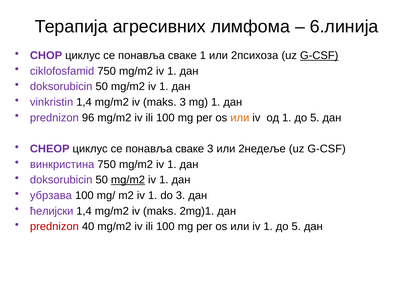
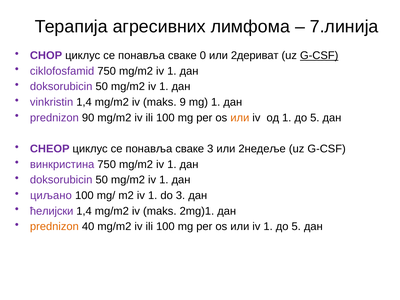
6.линија: 6.линија -> 7.линија (344, 27)
сваке 1: 1 -> 0 (203, 55)
2психоза: 2психоза -> 2дериват (255, 55)
maks 3: 3 -> 9 (183, 102)
96: 96 -> 90 (88, 118)
mg/m2 underline: present -> none (128, 180)
убрзава: убрзава -> циљано (51, 196)
prednizon colour: red -> orange (54, 227)
